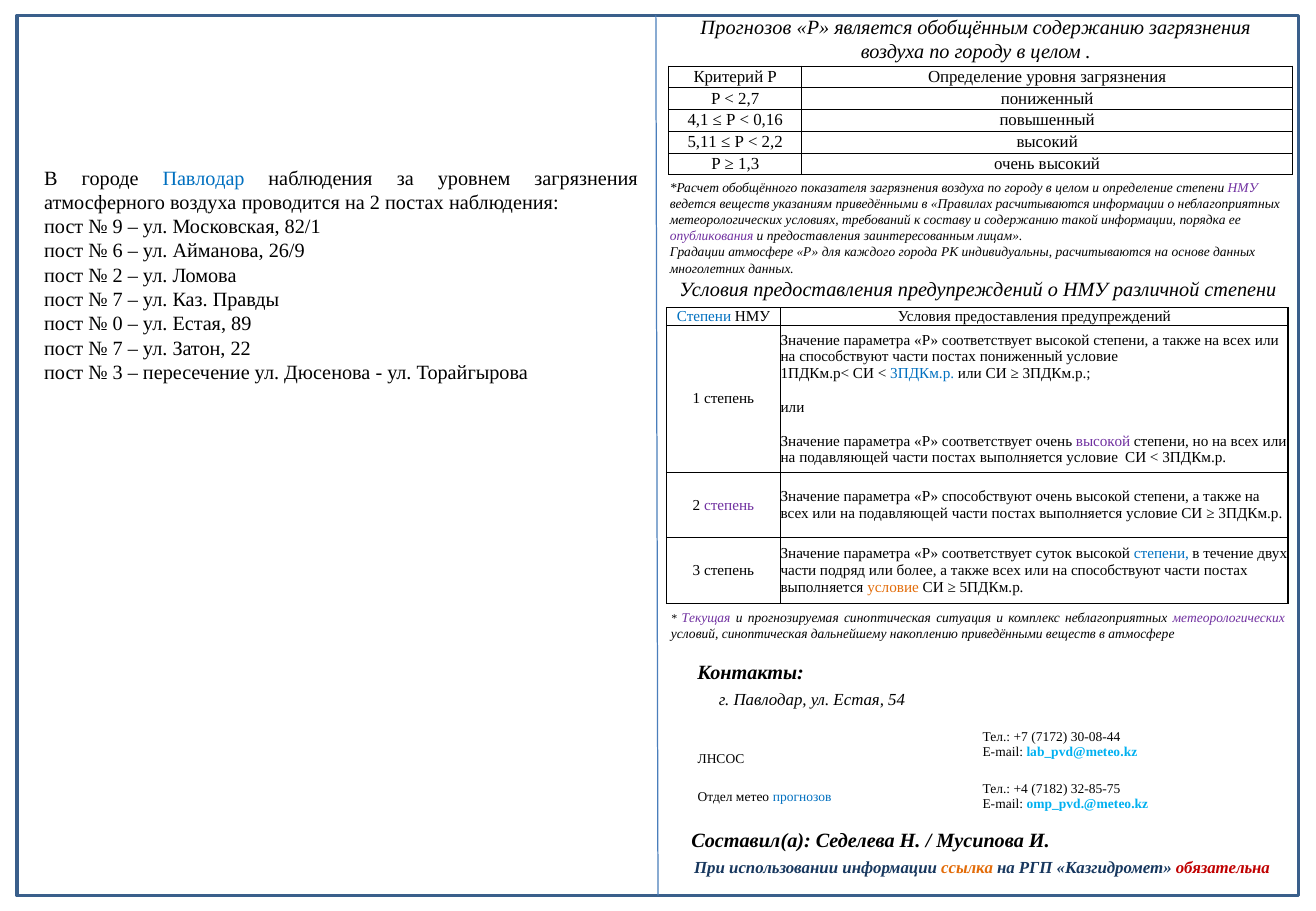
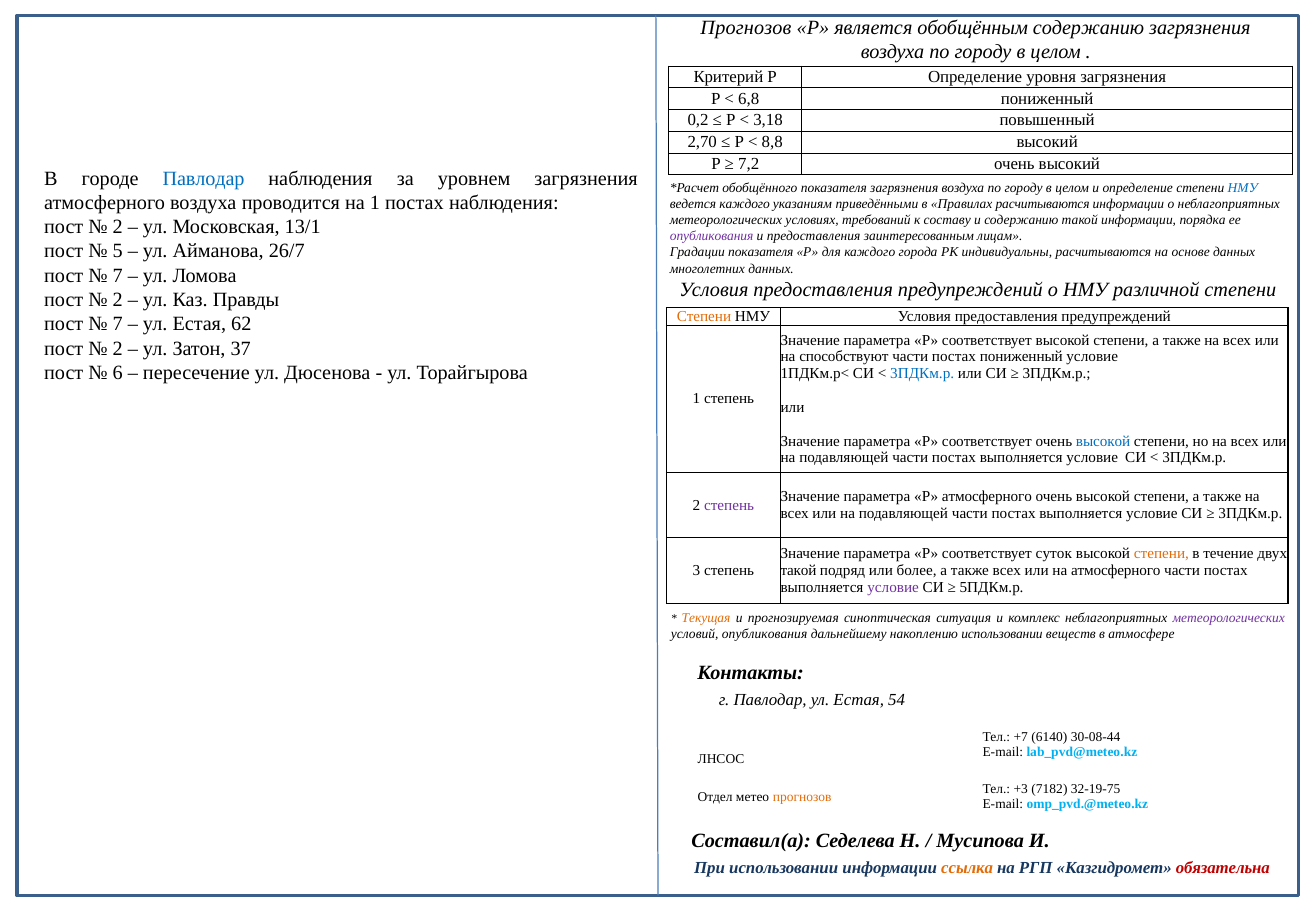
2,7: 2,7 -> 6,8 (749, 98)
4,1: 4,1 -> 0,2 (698, 120)
0,16: 0,16 -> 3,18 (768, 120)
5,11: 5,11 -> 2,70 (702, 142)
2,2: 2,2 -> 8,8 (772, 142)
1,3: 1,3 -> 7,2 (749, 164)
НМУ colour: purple -> blue (1243, 188)
на 2: 2 -> 1 (375, 203)
ведется веществ: веществ -> каждого (745, 204)
9: 9 -> 2 (118, 227)
82/1: 82/1 -> 13/1 (303, 227)
6: 6 -> 5 (118, 251)
26/9: 26/9 -> 26/7 (287, 251)
Градации атмосфере: атмосфере -> показателя (761, 253)
2: 2 -> 7 (118, 276)
7: 7 -> 2 (118, 300)
Степени colour: blue -> orange (704, 317)
0: 0 -> 7 (118, 324)
89: 89 -> 62 (241, 324)
7: 7 -> 2 (118, 349)
22: 22 -> 37 (241, 349)
3: 3 -> 6 (118, 373)
высокой colour: purple -> blue (1103, 441)
Р способствуют: способствуют -> атмосферного (987, 497)
степени colour: blue -> orange (1161, 554)
части: части -> такой (798, 571)
способствуют: способствуют -> атмосферного (1116, 571)
условие colour: orange -> purple (893, 588)
Текущая colour: purple -> orange (706, 618)
условий синоптическая: синоптическая -> опубликования (765, 634)
накоплению приведёнными: приведёнными -> использовании (1002, 634)
7172: 7172 -> 6140 (1049, 737)
+4: +4 -> +3 (1021, 789)
32-85-75: 32-85-75 -> 32-19-75 (1096, 789)
прогнозов colour: blue -> orange (802, 797)
